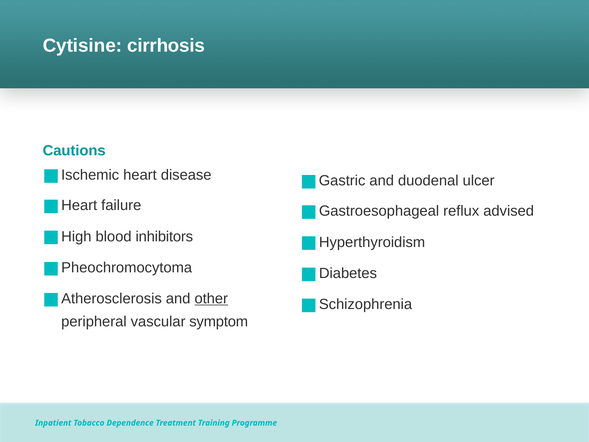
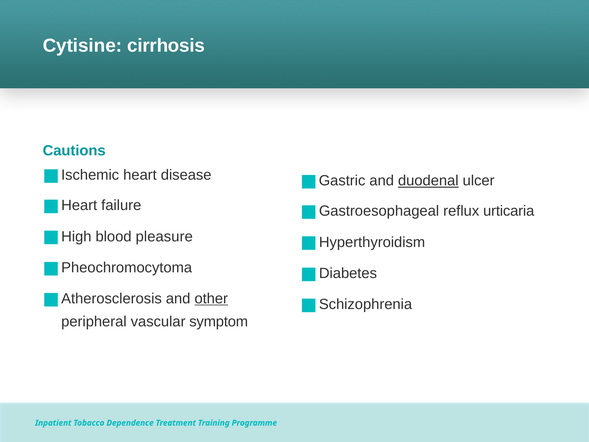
duodenal underline: none -> present (428, 181)
advised: advised -> urticaria (509, 211)
inhibitors: inhibitors -> pleasure (164, 236)
